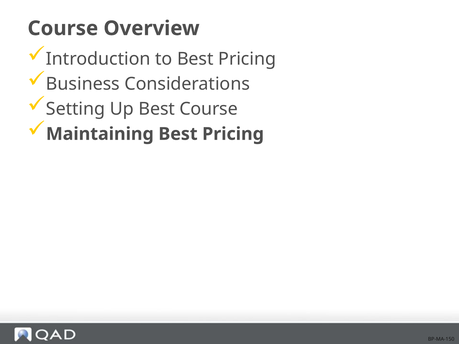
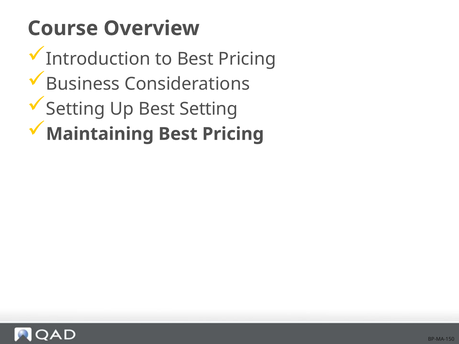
Best Course: Course -> Setting (209, 109)
